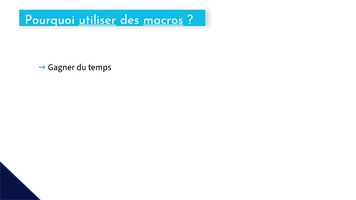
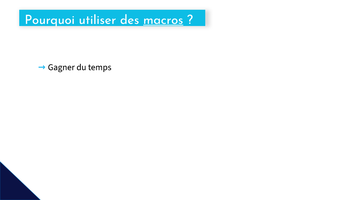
utiliser underline: present -> none (97, 20)
